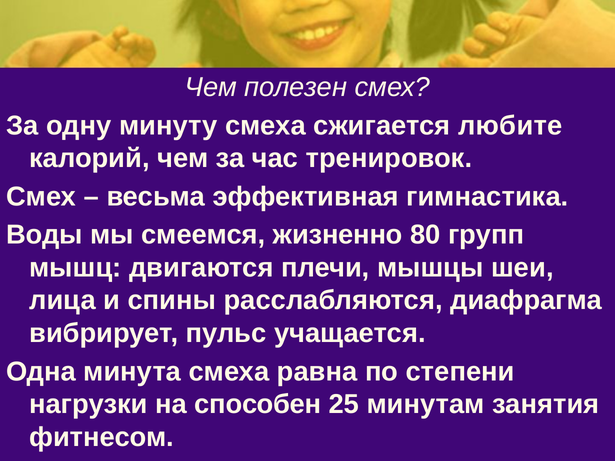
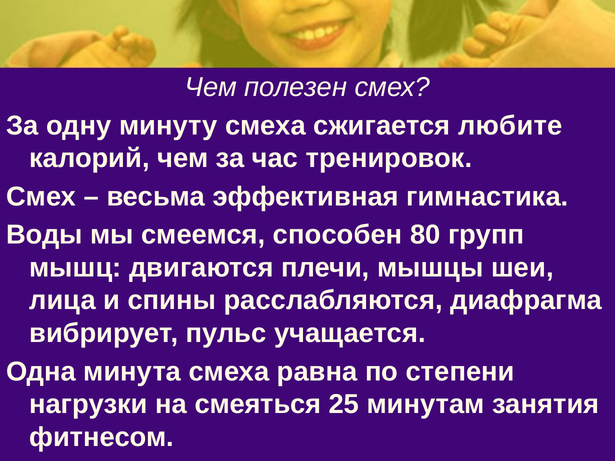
жизненно: жизненно -> способен (338, 235)
способен: способен -> смеяться (258, 405)
